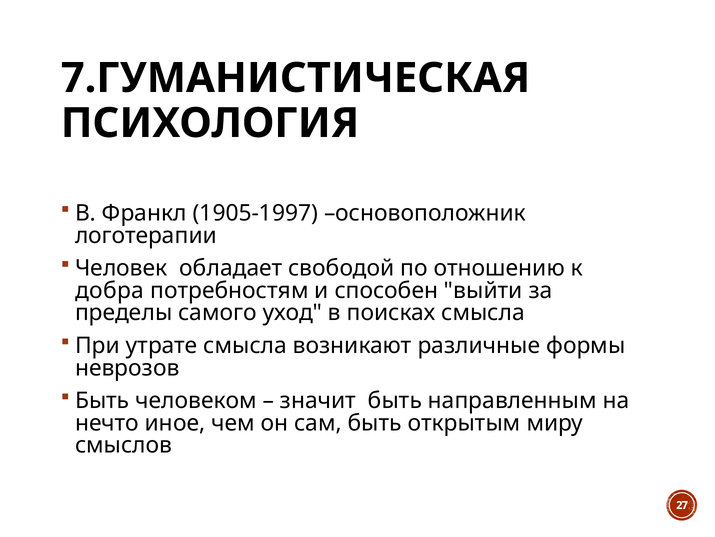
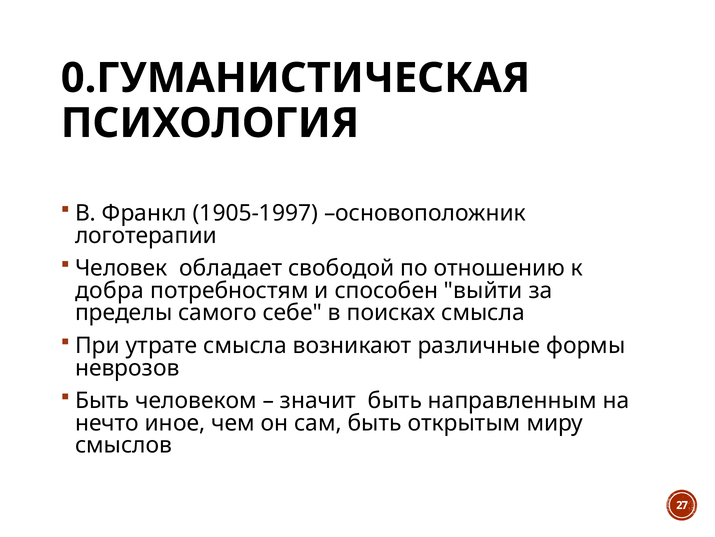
7.ГУМАНИСТИЧЕСКАЯ: 7.ГУМАНИСТИЧЕСКАЯ -> 0.ГУМАНИСТИЧЕСКАЯ (296, 78)
уход: уход -> себе (292, 312)
